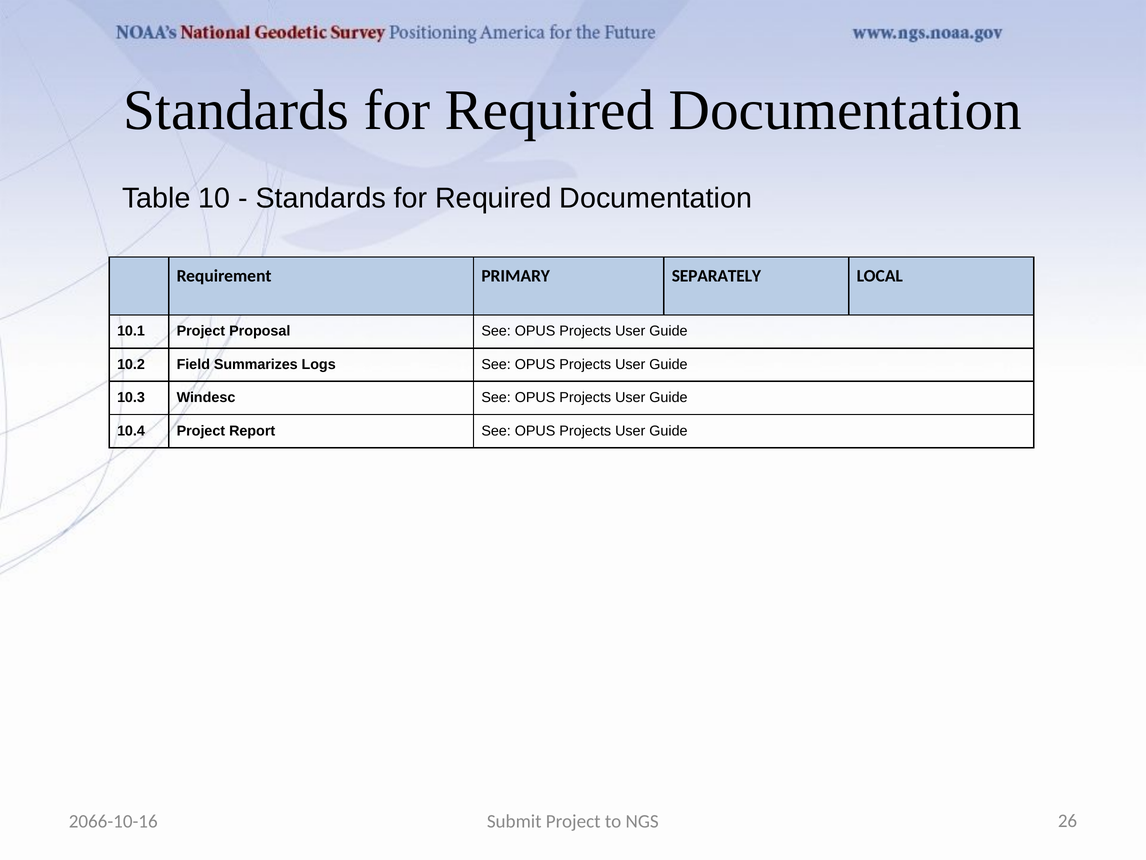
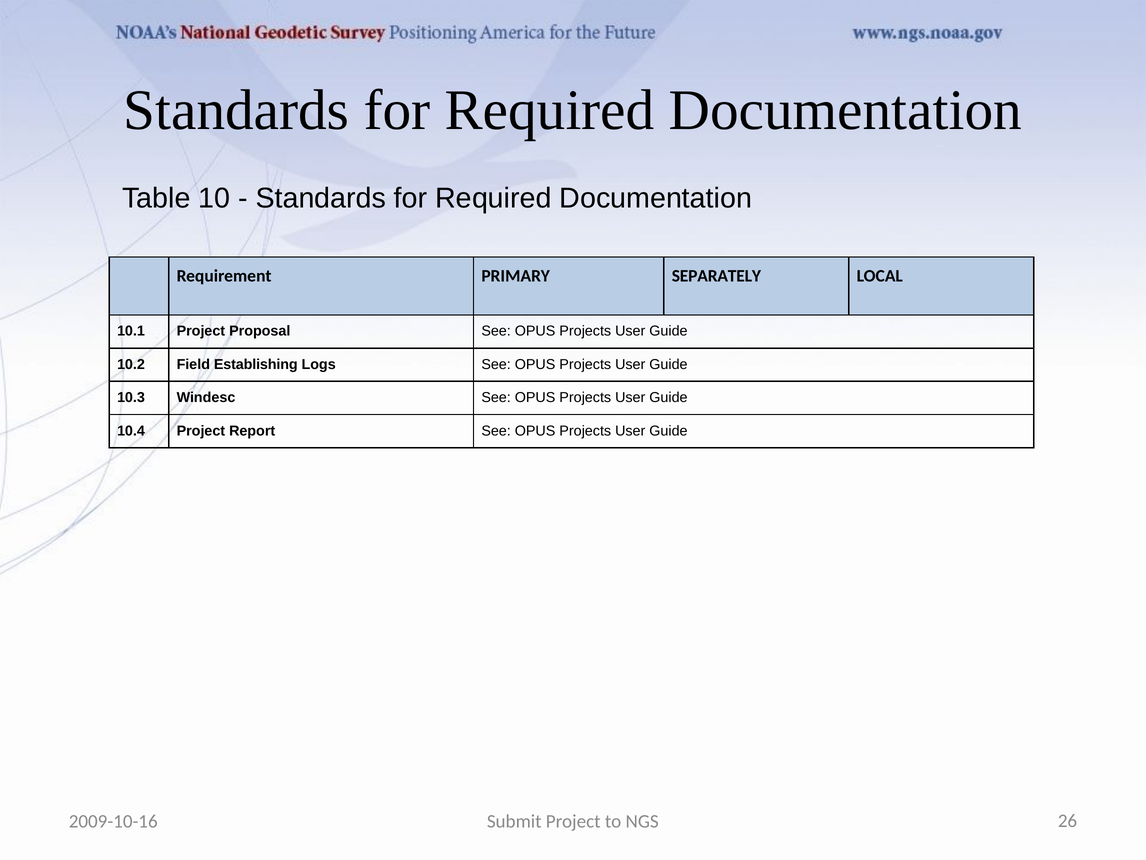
Summarizes: Summarizes -> Establishing (256, 364)
2066-10-16: 2066-10-16 -> 2009-10-16 (113, 821)
